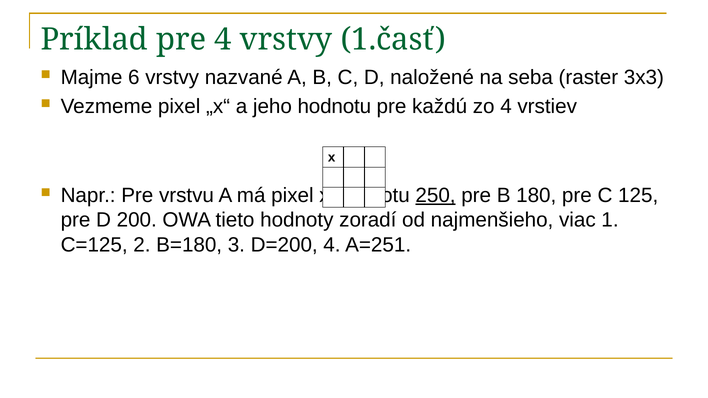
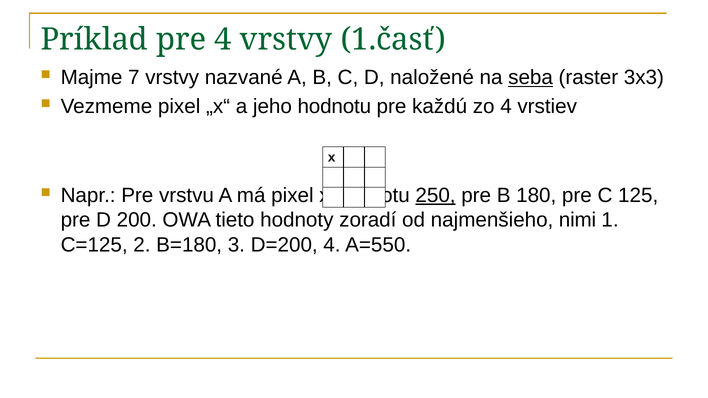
6: 6 -> 7 (134, 78)
seba underline: none -> present (531, 78)
viac: viac -> nimi (577, 220)
A=251: A=251 -> A=550 (378, 245)
